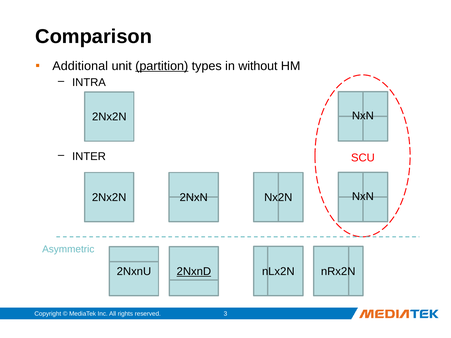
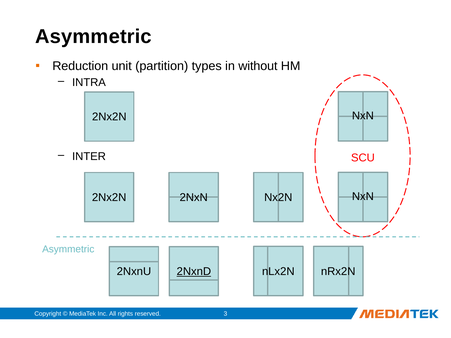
Comparison: Comparison -> Asymmetric (94, 37)
Additional: Additional -> Reduction (80, 66)
partition underline: present -> none (162, 66)
